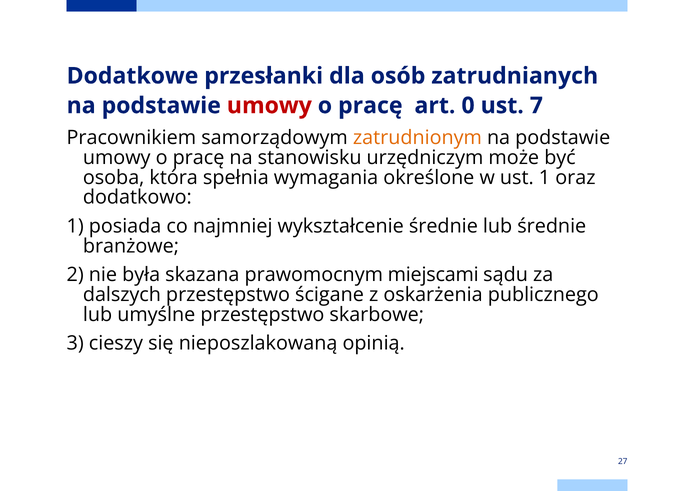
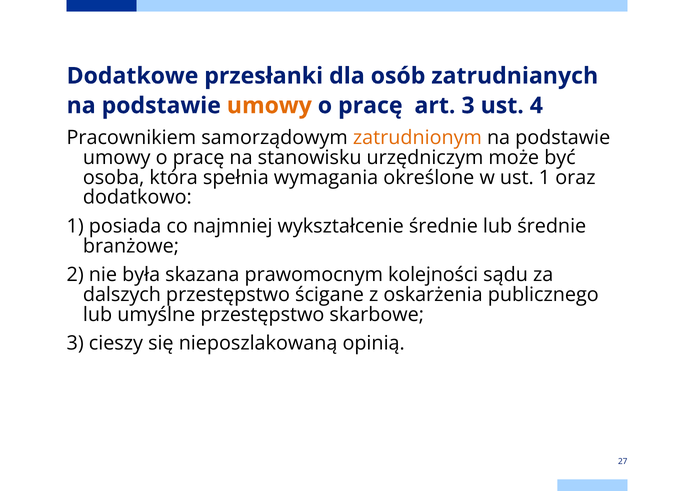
umowy colour: red -> orange (269, 106)
art 0: 0 -> 3 (468, 106)
7: 7 -> 4 (536, 106)
miejscami: miejscami -> kolejności (433, 275)
